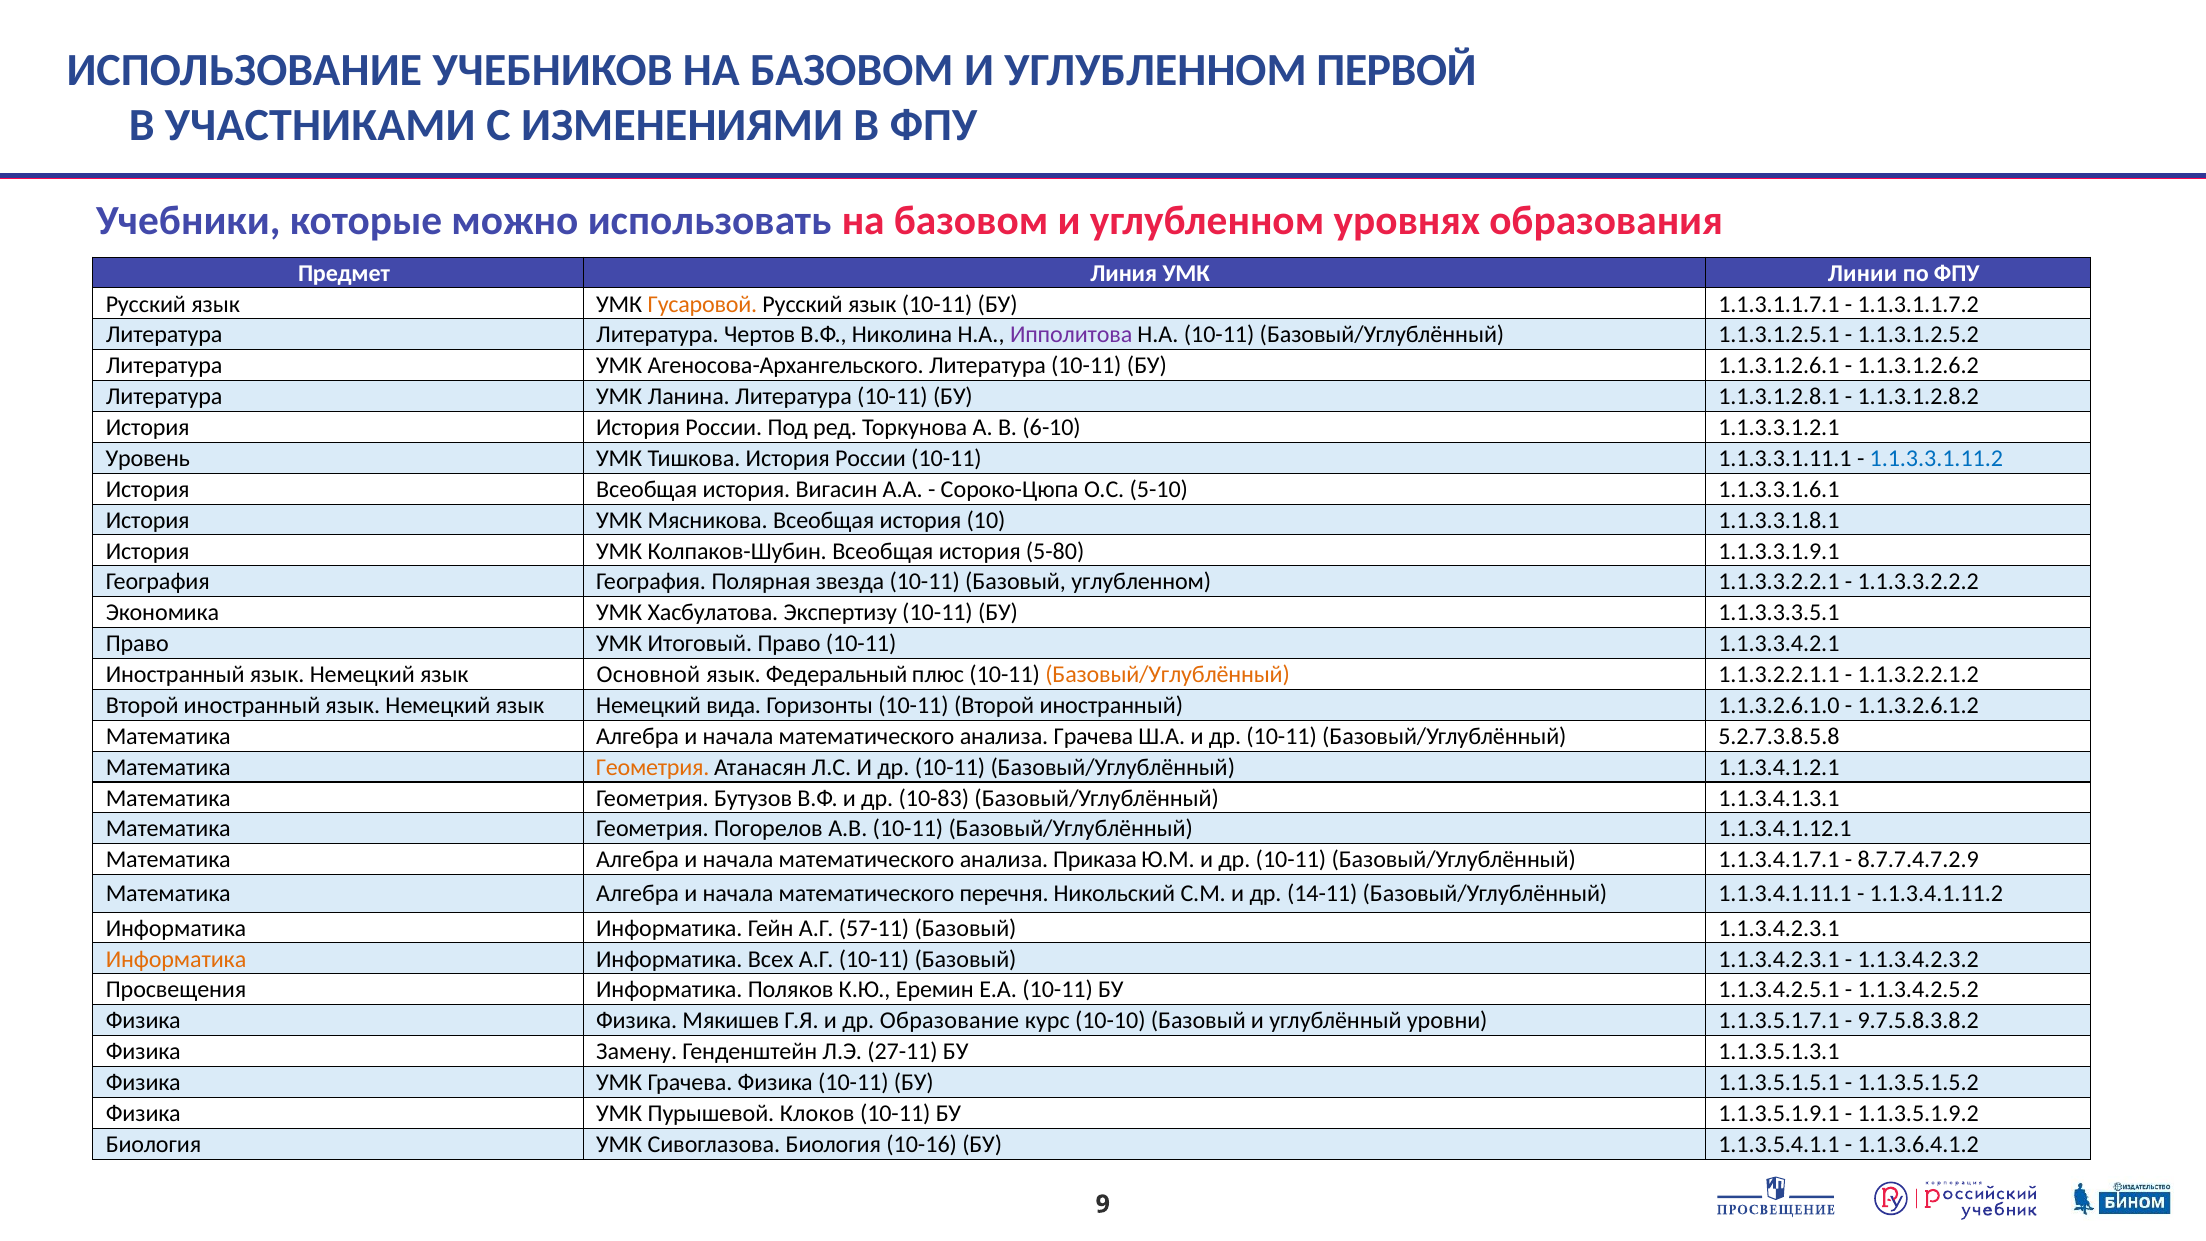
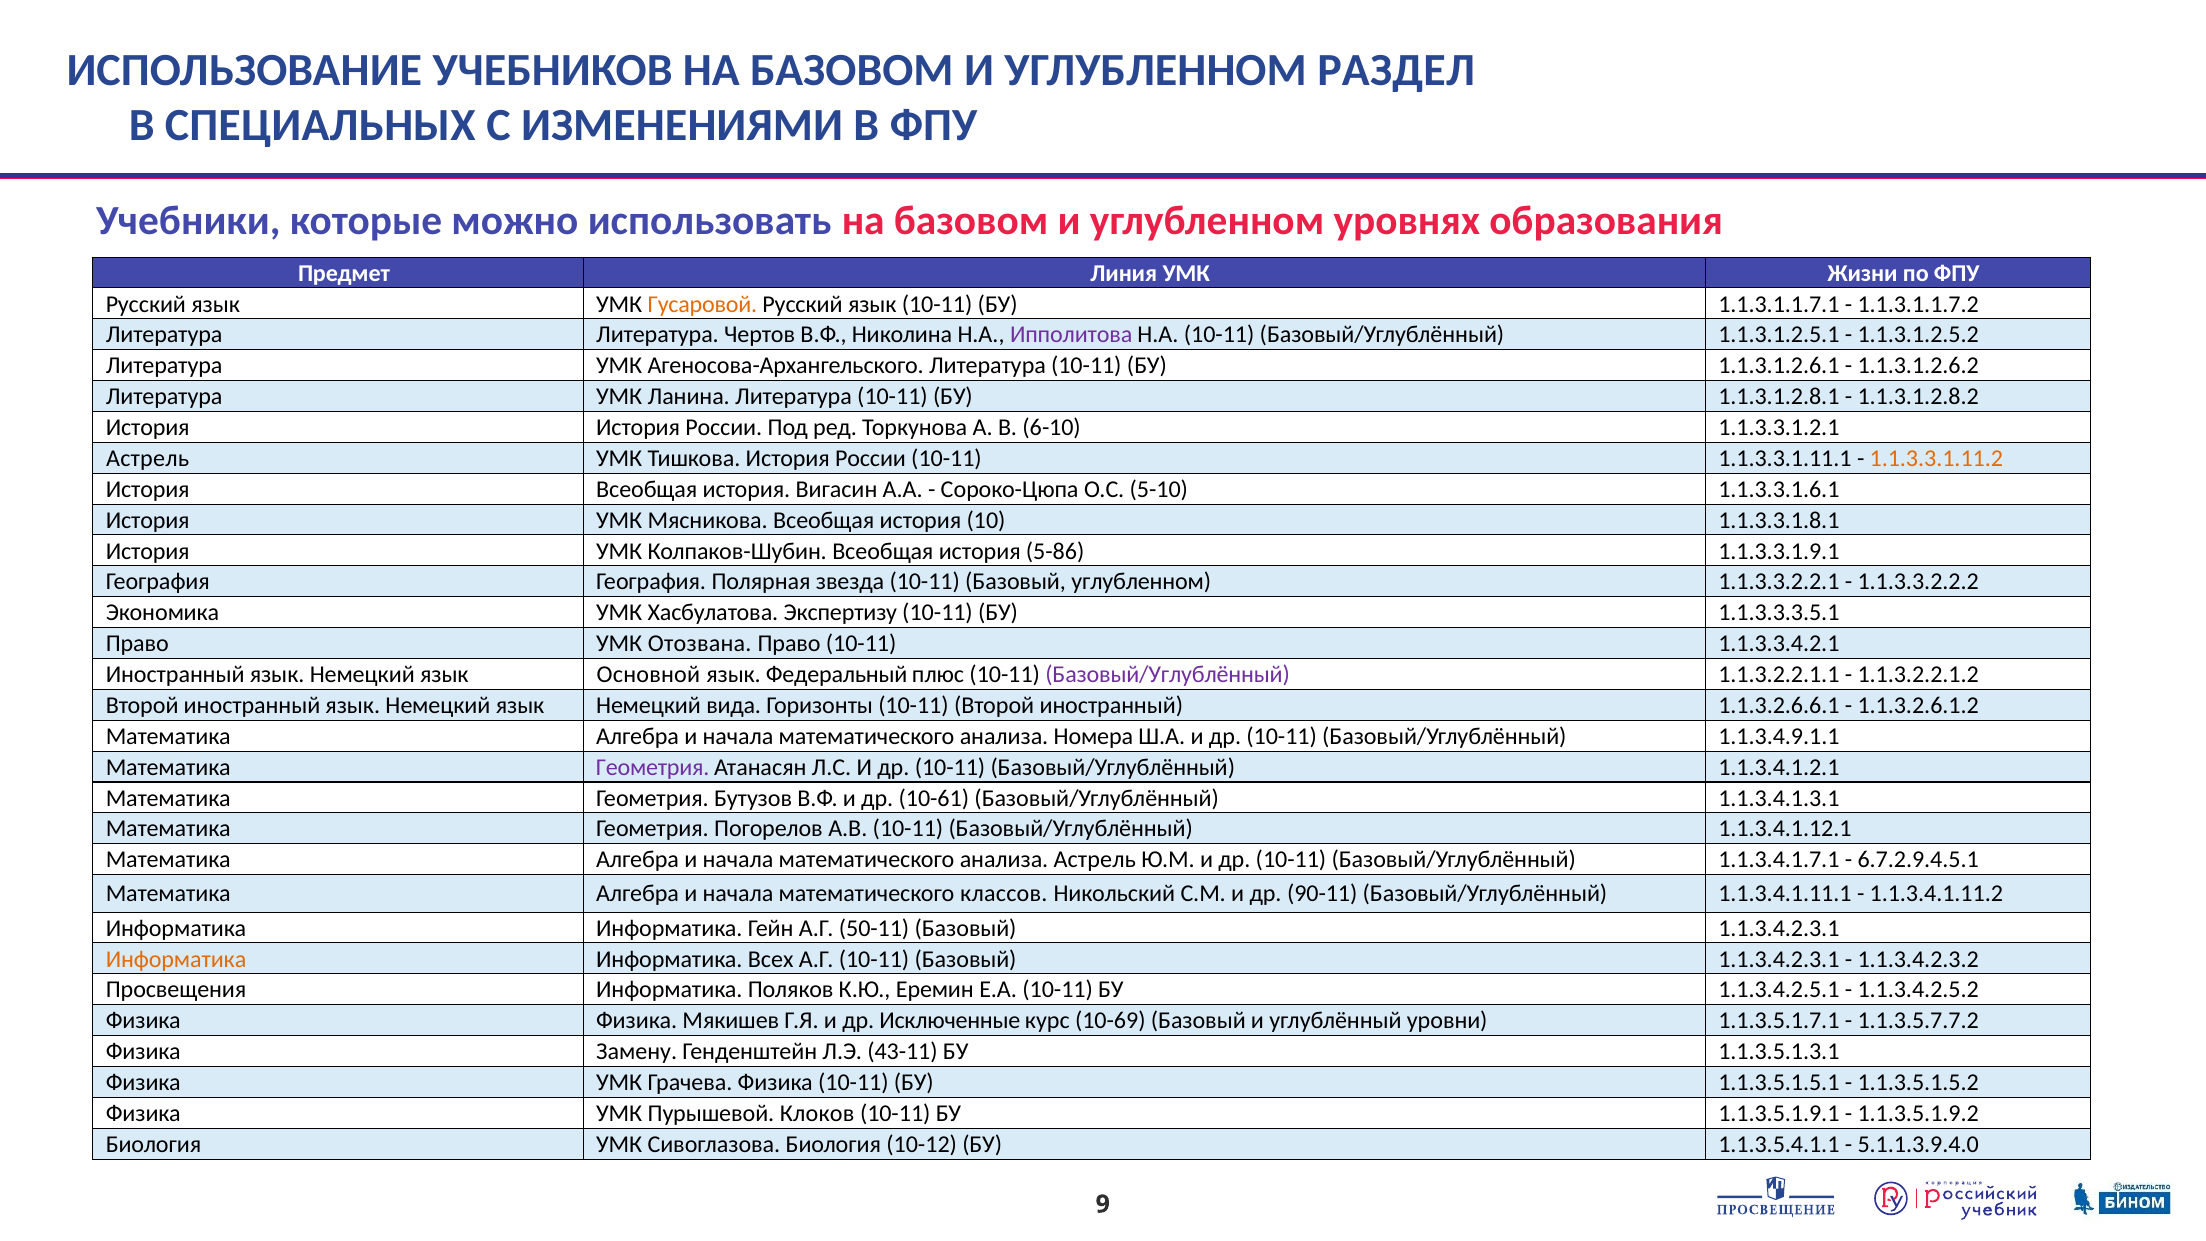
ПЕРВОЙ: ПЕРВОЙ -> РАЗДЕЛ (1396, 70)
УЧАСТНИКАМИ: УЧАСТНИКАМИ -> СПЕЦИАЛЬНЫХ (320, 125)
Линии: Линии -> Жизни (1863, 273)
Уровень: Уровень -> Астрель (148, 458)
1.1.3.3.1.11.2 colour: blue -> orange (1936, 458)
5-80: 5-80 -> 5-86 (1055, 551)
Итоговый: Итоговый -> Отозвана (700, 644)
Базовый/Углублённый colour: orange -> purple (1168, 675)
1.1.3.2.6.1.0: 1.1.3.2.6.1.0 -> 1.1.3.2.6.6.1 (1779, 705)
анализа Грачева: Грачева -> Номера (1093, 736)
5.2.7.3.8.5.8: 5.2.7.3.8.5.8 -> 1.1.3.4.9.1.1 (1779, 736)
Геометрия colour: orange -> purple (653, 767)
10-83: 10-83 -> 10-61 (934, 798)
анализа Приказа: Приказа -> Астрель (1095, 860)
8.7.7.4.7.2.9: 8.7.7.4.7.2.9 -> 6.7.2.9.4.5.1 (1918, 860)
перечня: перечня -> классов (1004, 894)
14-11: 14-11 -> 90-11 (1322, 894)
57-11: 57-11 -> 50-11 (874, 928)
Образование: Образование -> Исключенные (950, 1021)
10-10: 10-10 -> 10-69 (1110, 1021)
9.7.5.8.3.8.2: 9.7.5.8.3.8.2 -> 1.1.3.5.7.7.2 (1918, 1021)
27-11: 27-11 -> 43-11 (902, 1052)
10-16: 10-16 -> 10-12 (922, 1144)
1.1.3.6.4.1.2: 1.1.3.6.4.1.2 -> 5.1.1.3.9.4.0 (1918, 1144)
